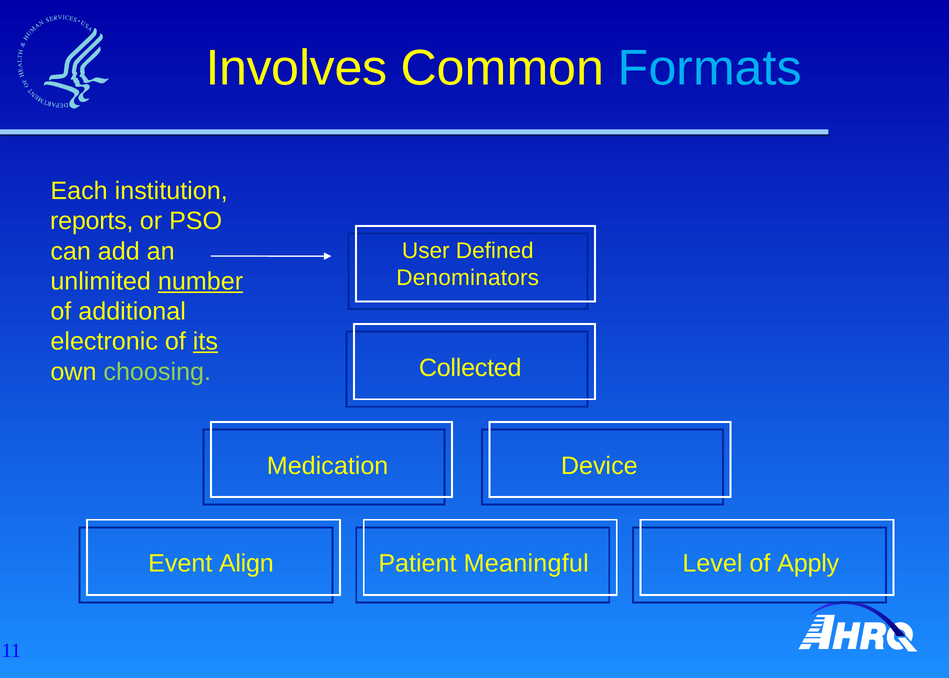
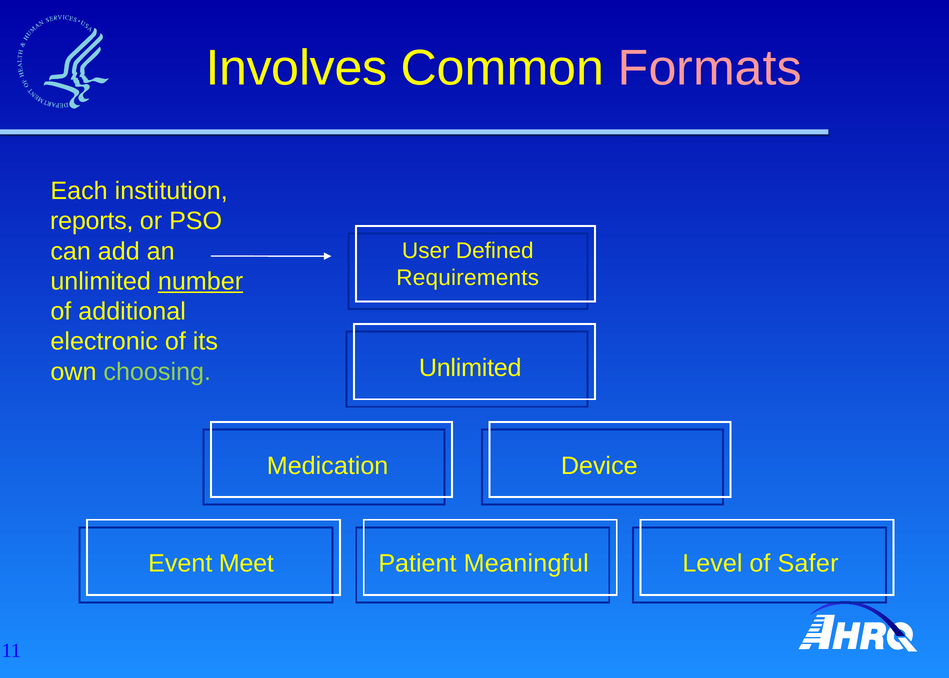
Formats colour: light blue -> pink (710, 68)
Denominators: Denominators -> Requirements (468, 278)
its underline: present -> none (205, 342)
Collected: Collected -> Unlimited (470, 368)
Align: Align -> Meet (246, 564)
Apply: Apply -> Safer (808, 564)
